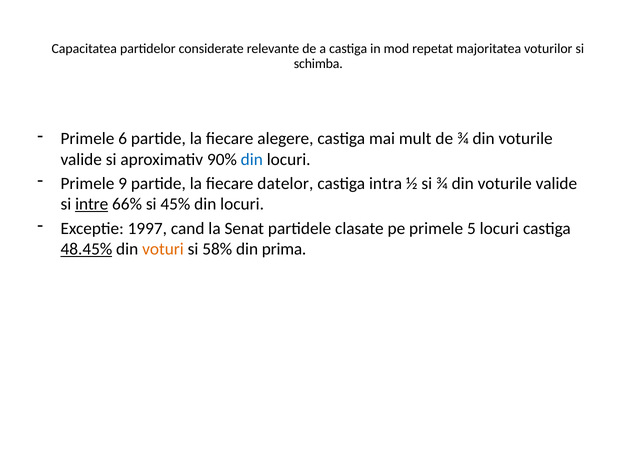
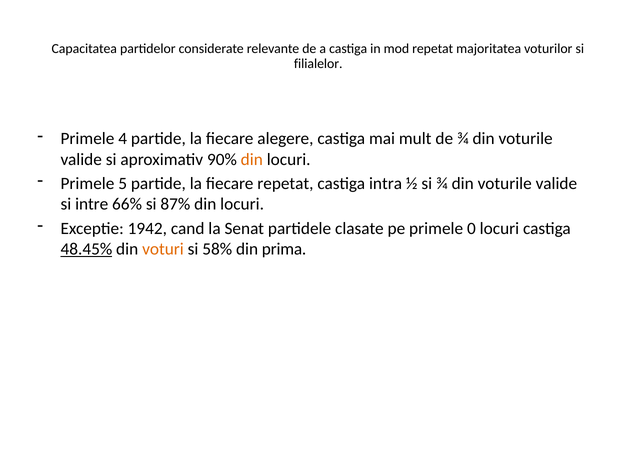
schimba: schimba -> filialelor (318, 64)
6: 6 -> 4 (123, 139)
din colour: blue -> orange (252, 160)
9: 9 -> 5 (123, 184)
fiecare datelor: datelor -> repetat (285, 184)
intre underline: present -> none (92, 205)
45%: 45% -> 87% (175, 205)
1997: 1997 -> 1942 (147, 229)
5: 5 -> 0 (471, 229)
